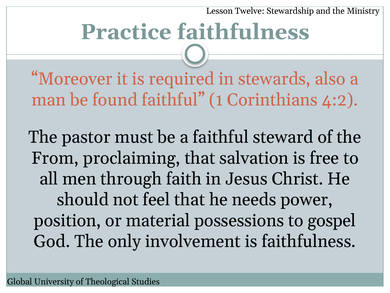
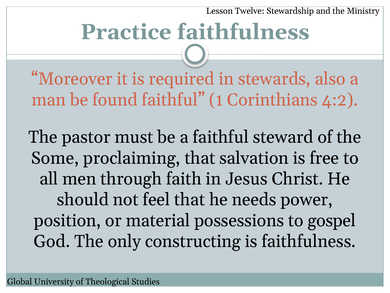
From: From -> Some (55, 158)
involvement: involvement -> constructing (193, 241)
